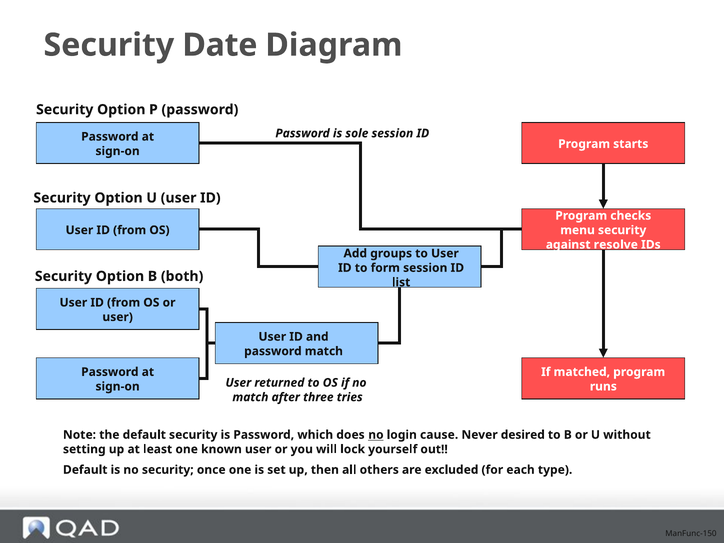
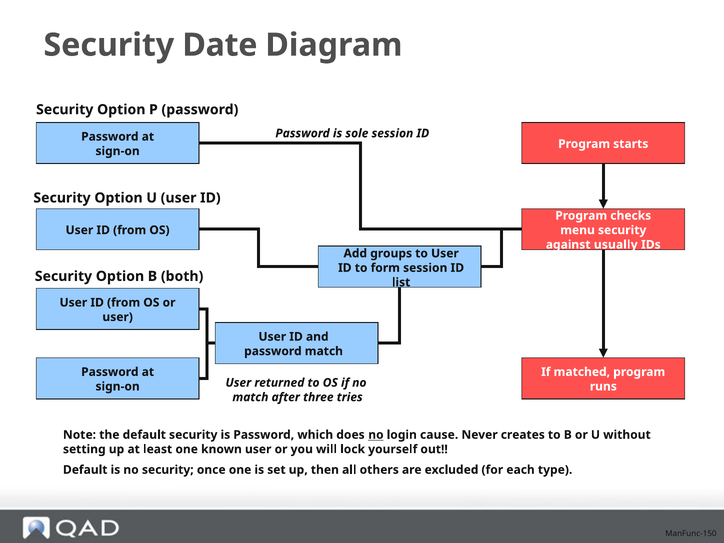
resolve: resolve -> usually (616, 245)
desired: desired -> creates (523, 435)
